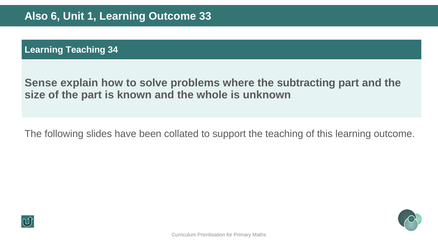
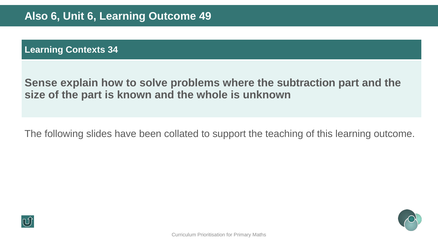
Unit 1: 1 -> 6 (92, 16)
33: 33 -> 49 (205, 16)
Learning Teaching: Teaching -> Contexts (85, 50)
subtracting: subtracting -> subtraction (306, 83)
